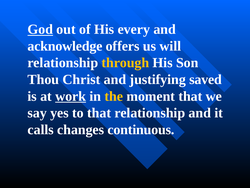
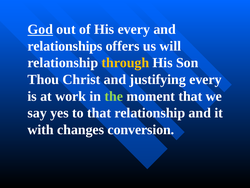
acknowledge: acknowledge -> relationships (65, 46)
justifying saved: saved -> every (205, 79)
work underline: present -> none (71, 96)
the colour: yellow -> light green (114, 96)
calls: calls -> with (41, 129)
continuous: continuous -> conversion (141, 129)
